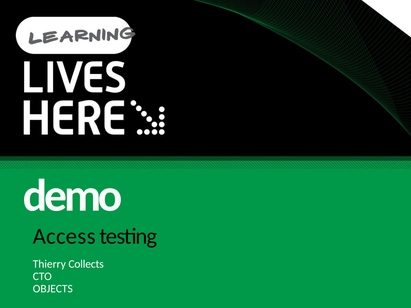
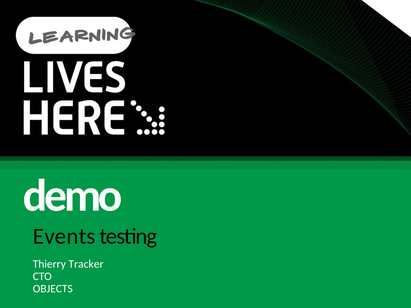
Access: Access -> Events (64, 237)
Collects: Collects -> Tracker (86, 264)
